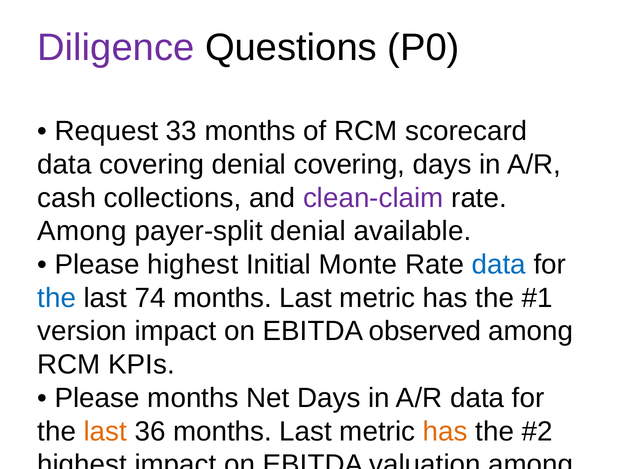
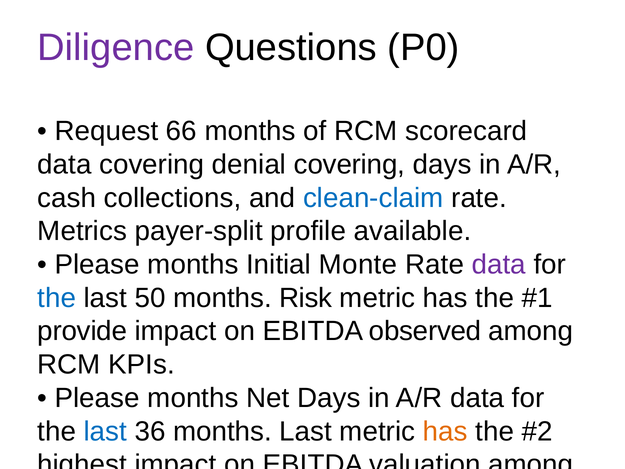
33: 33 -> 66 (181, 131)
clean-claim colour: purple -> blue (373, 198)
Among: Among -> Metrics (82, 231)
payer-split denial: denial -> profile (308, 231)
highest: highest -> months (193, 264)
data colour: blue -> purple (499, 264)
74: 74 -> 50 (150, 298)
Last: Last -> Risk (306, 298)
version: version -> provide (82, 331)
last colour: orange -> blue (105, 431)
